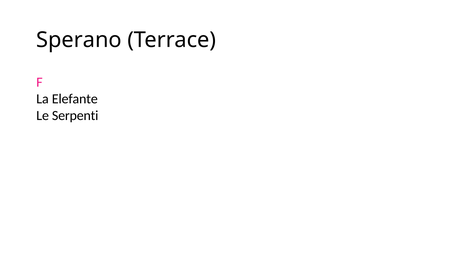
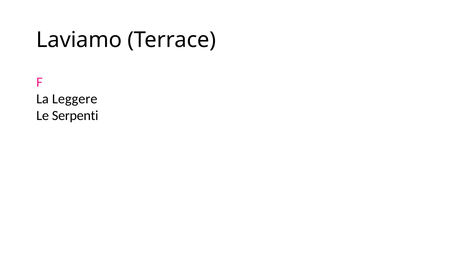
Sperano: Sperano -> Laviamo (79, 40)
Elefante: Elefante -> Leggere (75, 99)
